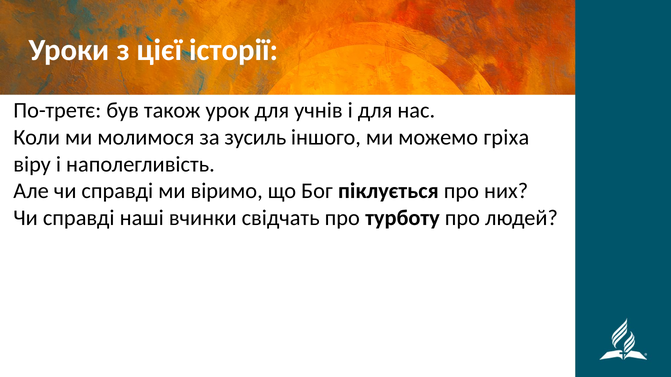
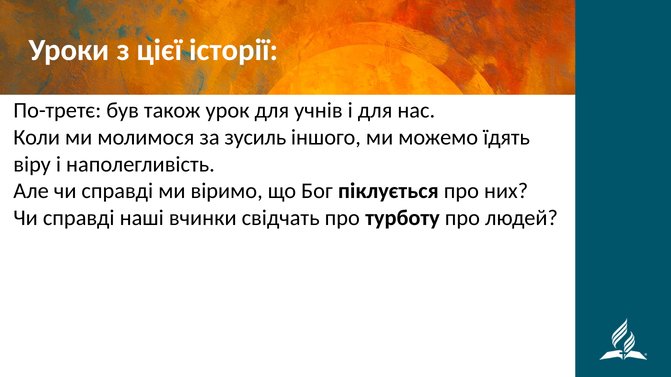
гріха: гріха -> їдять (507, 138)
